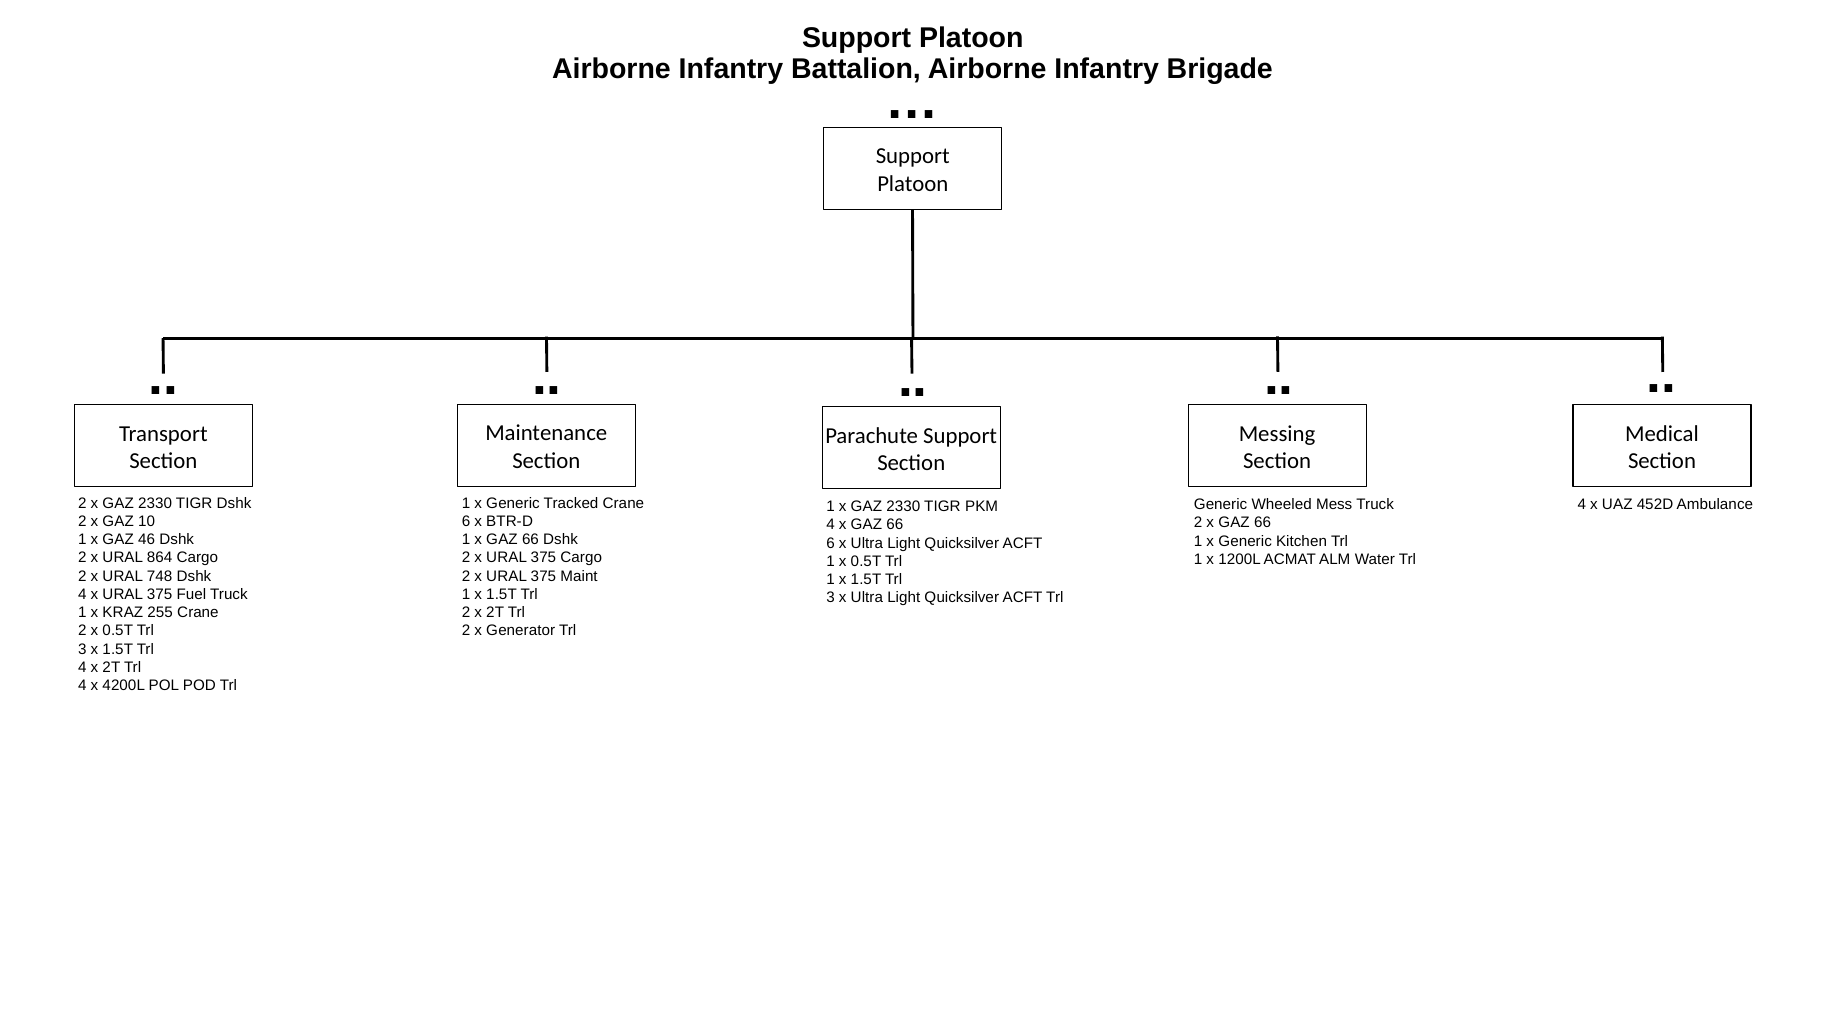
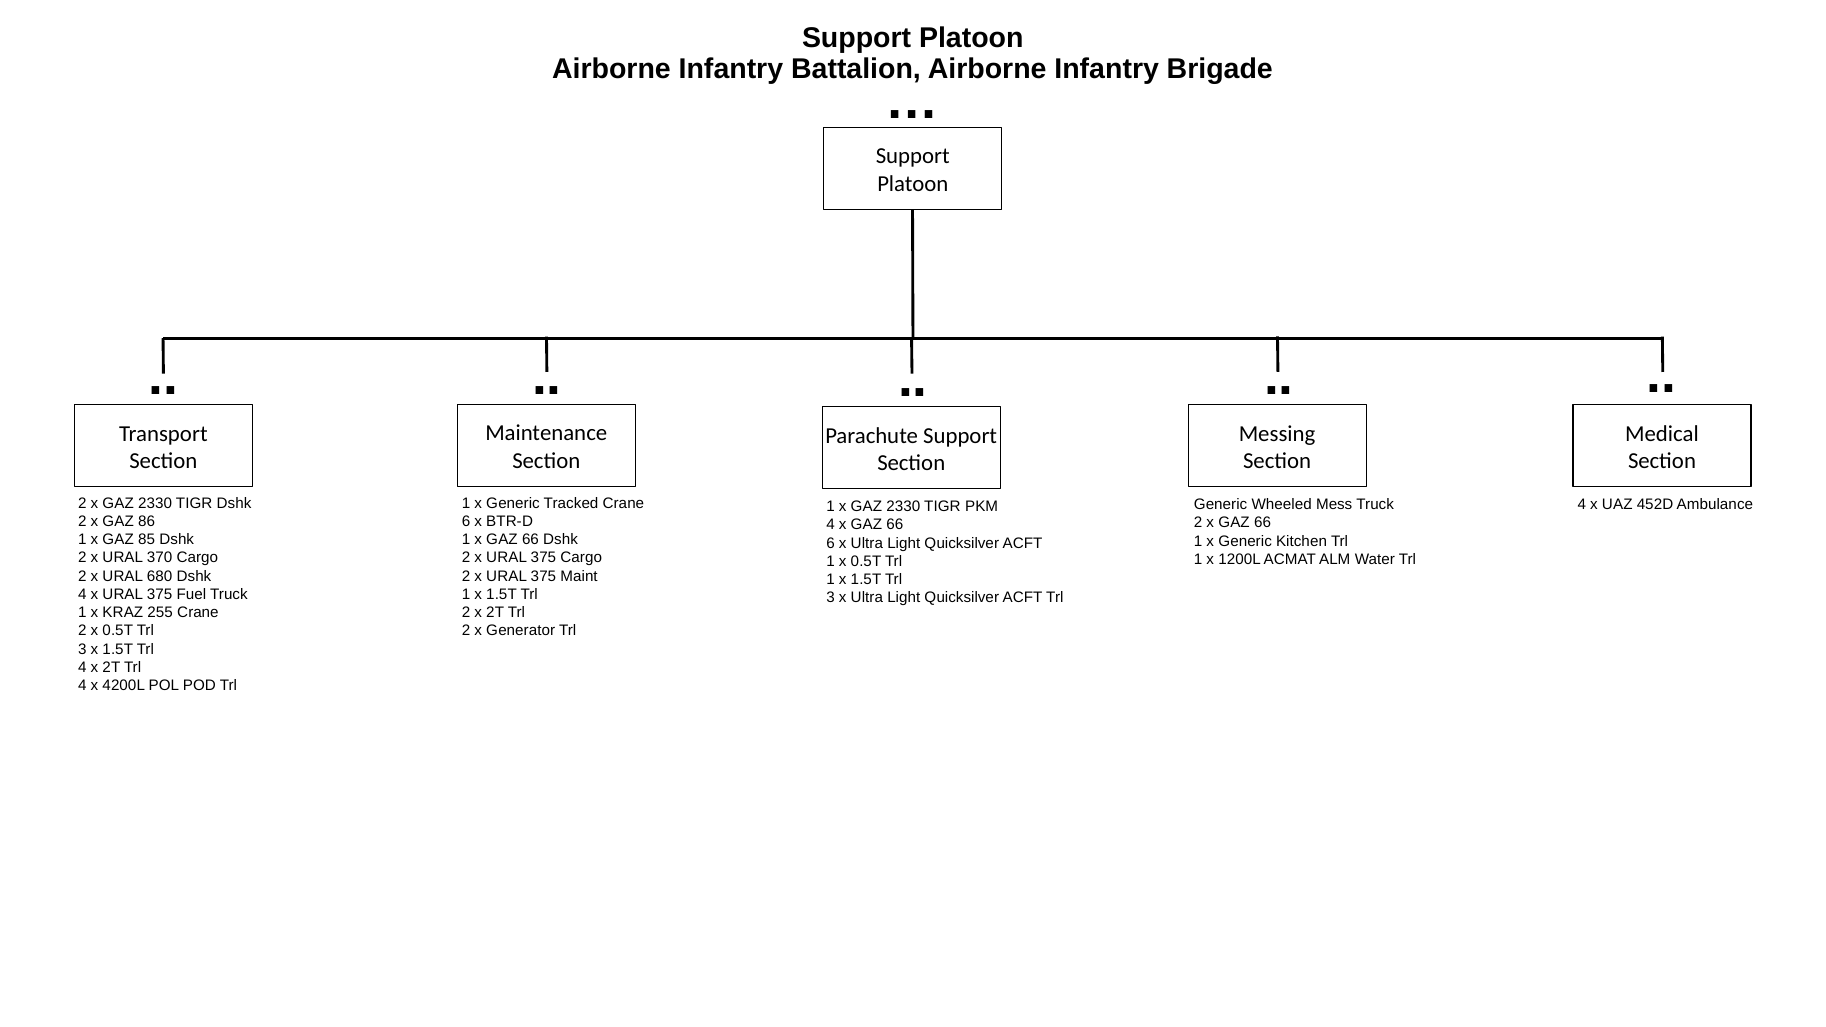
10: 10 -> 86 (147, 522)
46: 46 -> 85 (147, 540)
864: 864 -> 370 (160, 558)
748: 748 -> 680 (160, 576)
